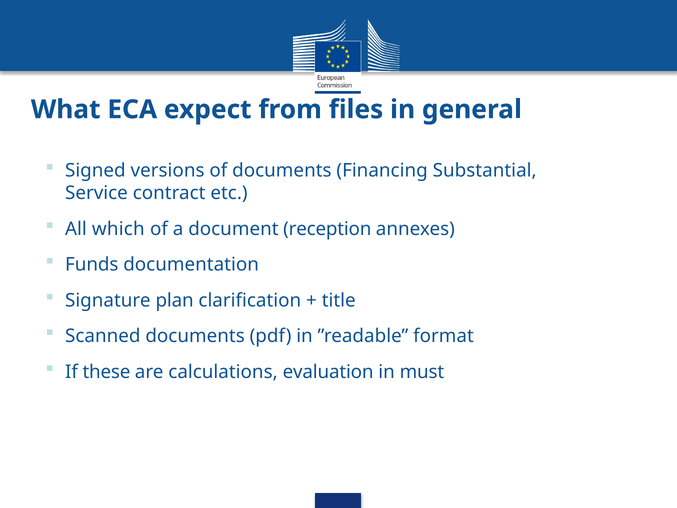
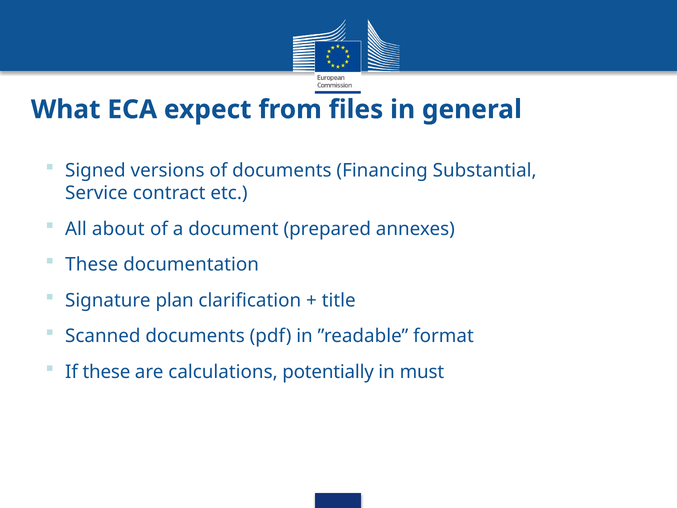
which: which -> about (118, 229)
reception: reception -> prepared (327, 229)
Funds: Funds -> These (92, 265)
evaluation: evaluation -> potentially (328, 372)
